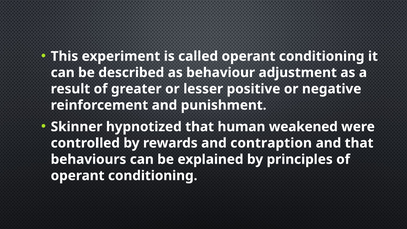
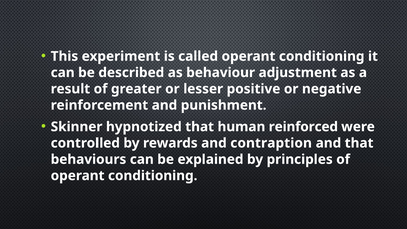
weakened: weakened -> reinforced (303, 127)
